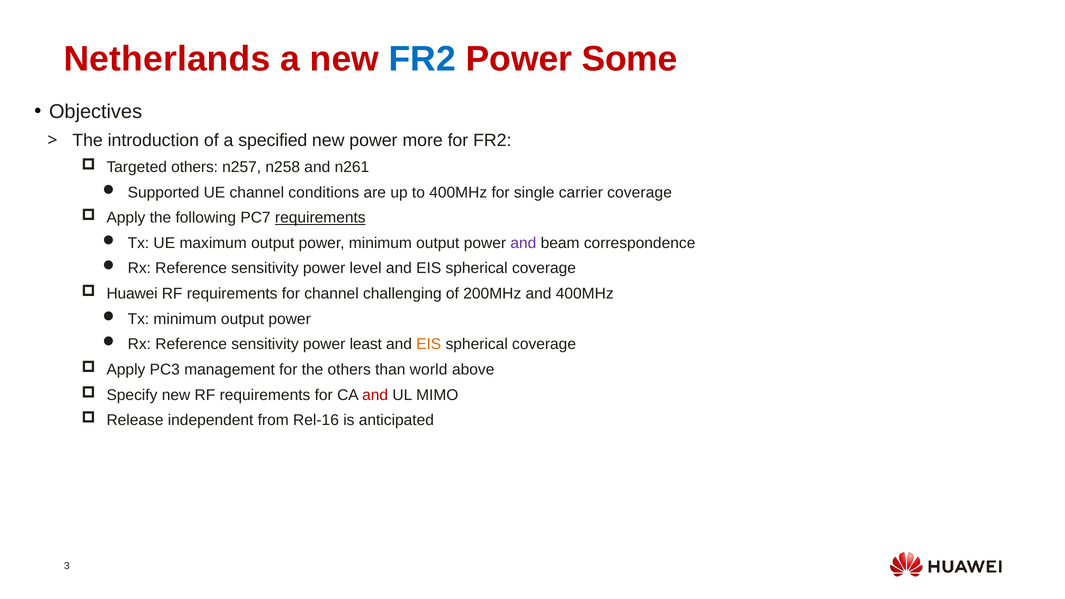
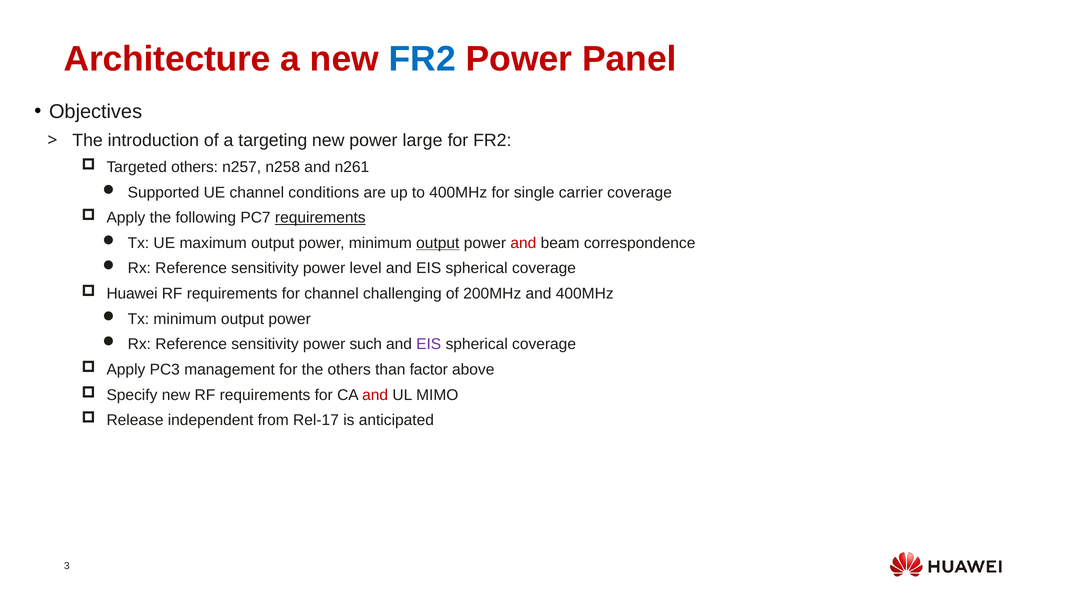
Netherlands: Netherlands -> Architecture (167, 59)
Some: Some -> Panel (629, 59)
specified: specified -> targeting (273, 141)
more: more -> large (423, 141)
output underline: none -> present (438, 243)
and colour: purple -> red (523, 243)
least: least -> such (366, 344)
EIS colour: orange -> purple (429, 344)
world: world -> factor (429, 370)
Rel-16: Rel-16 -> Rel-17 (316, 420)
